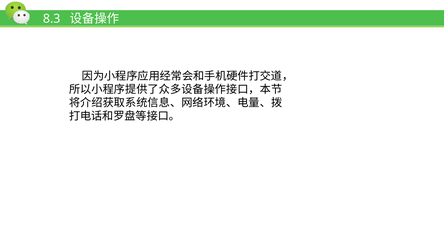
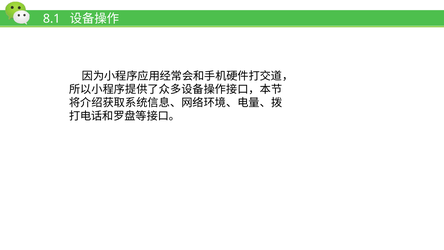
8.3: 8.3 -> 8.1 (52, 19)
